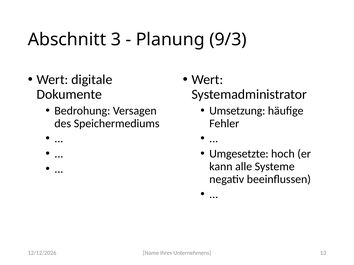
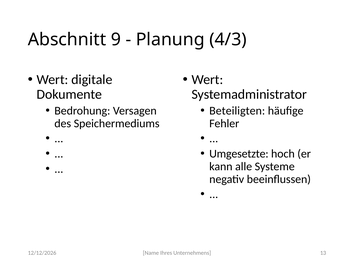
3: 3 -> 9 (116, 40)
9/3: 9/3 -> 4/3 (228, 40)
Umsetzung: Umsetzung -> Beteiligten (237, 111)
